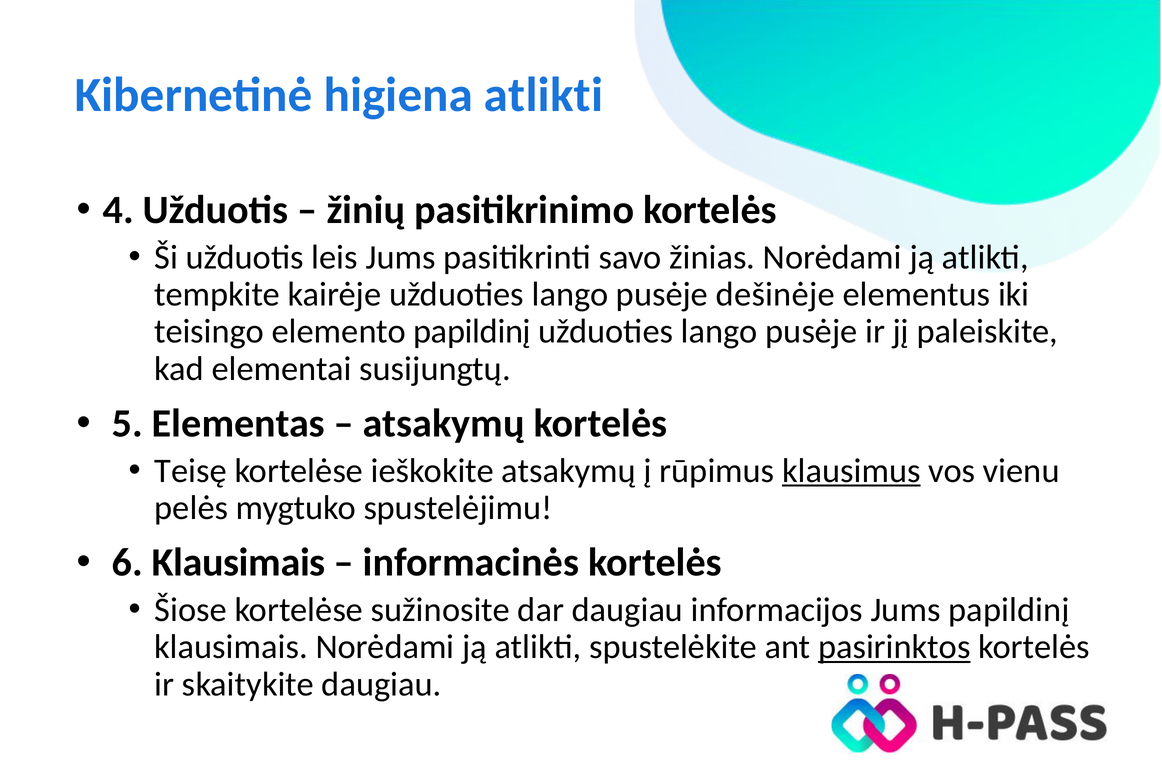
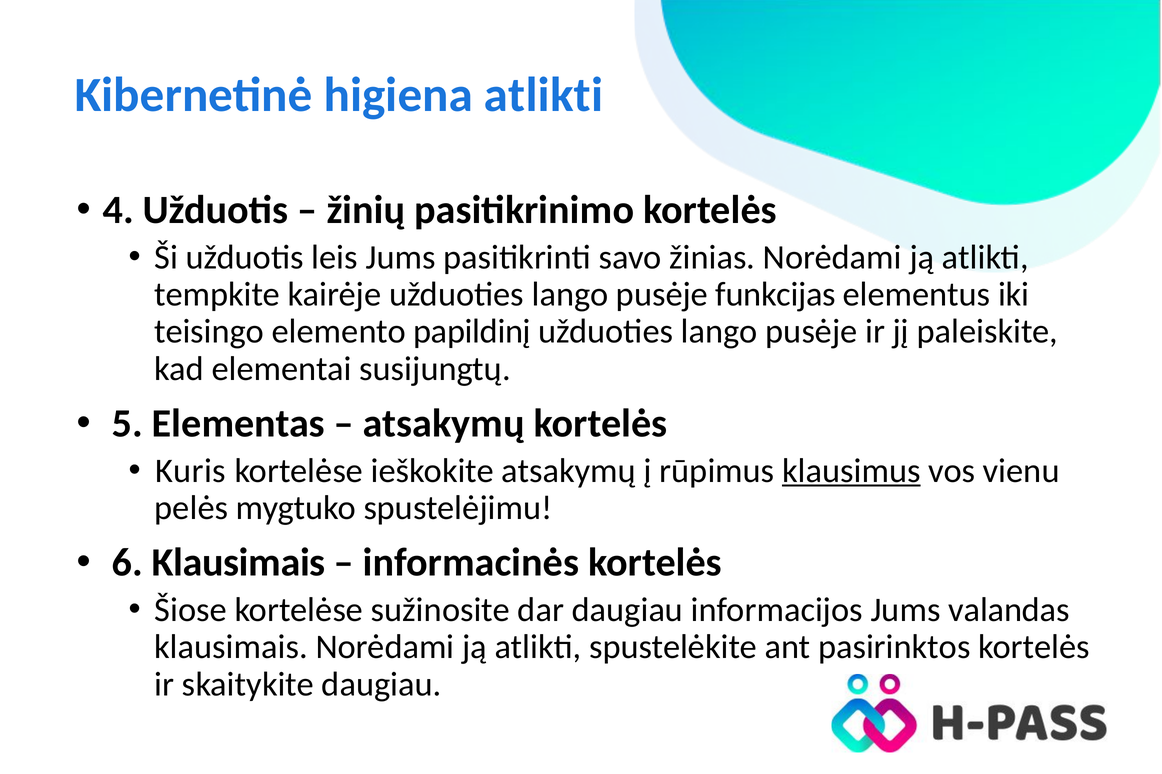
dešinėje: dešinėje -> funkcijas (776, 295)
Teisę: Teisę -> Kuris (190, 471)
Jums papildinį: papildinį -> valandas (1009, 610)
pasirinktos underline: present -> none (894, 648)
